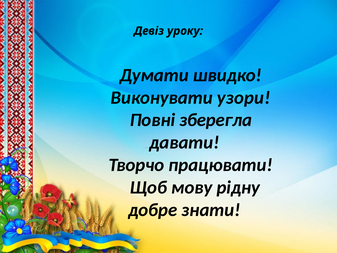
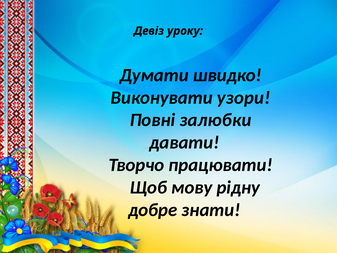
зберегла: зберегла -> залюбки (215, 120)
